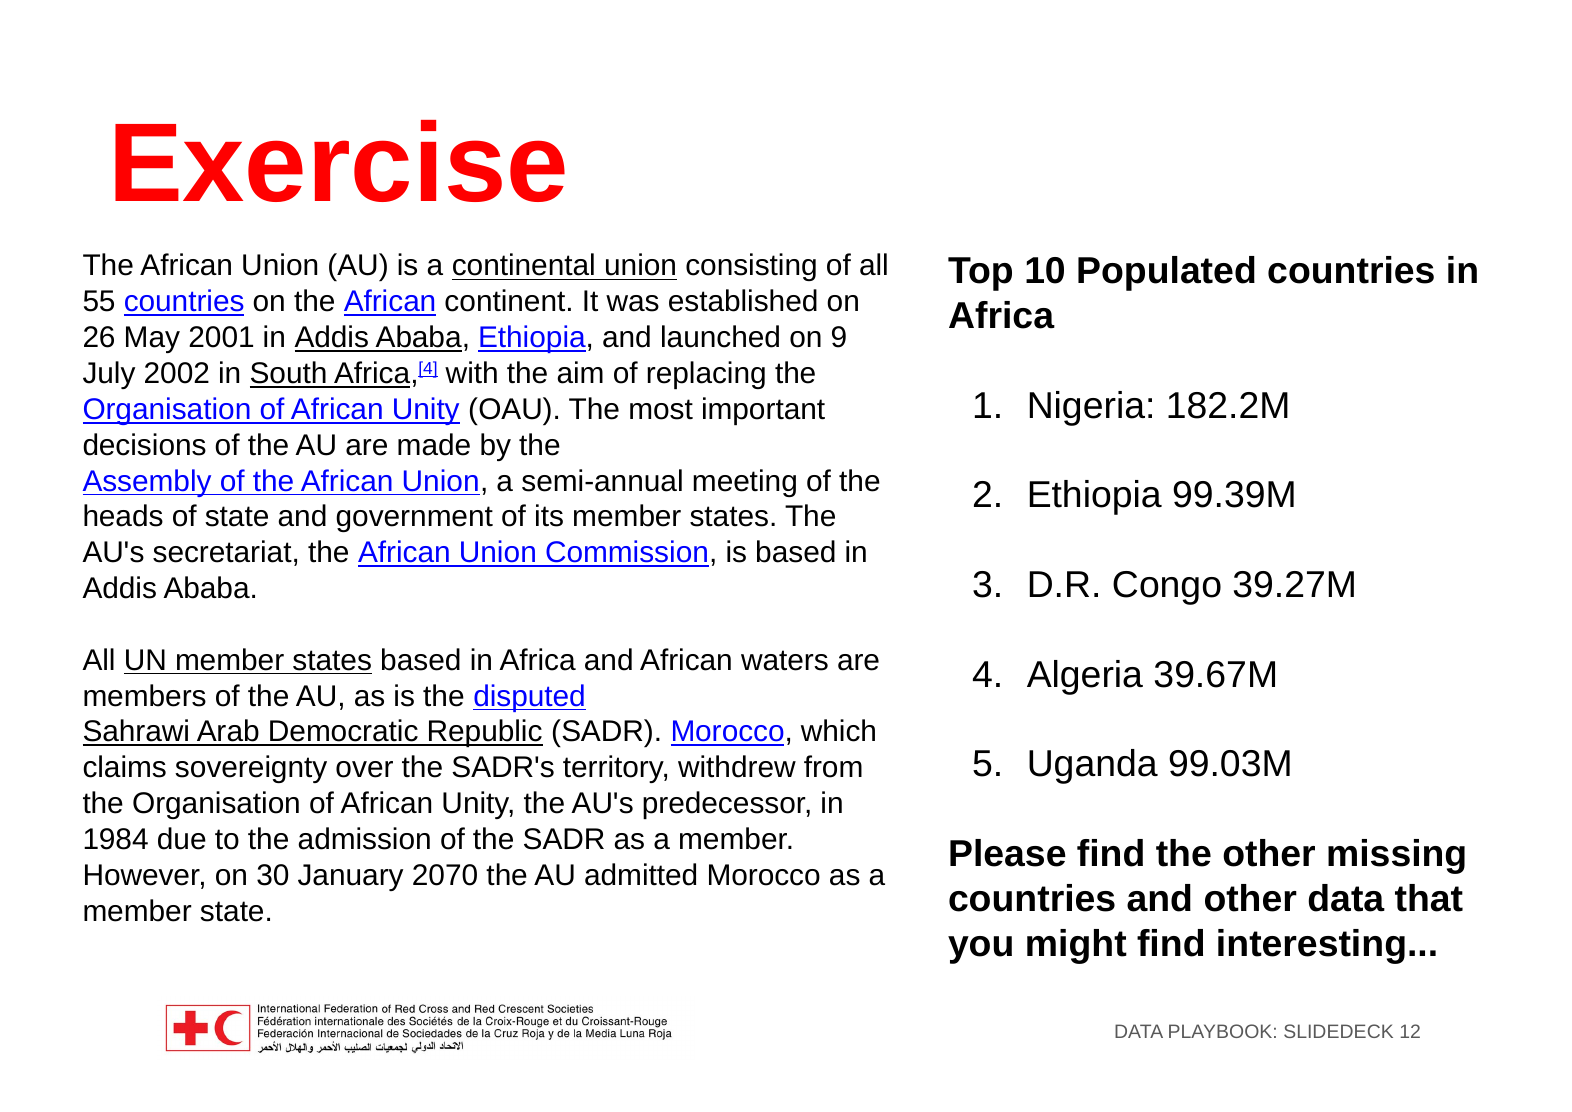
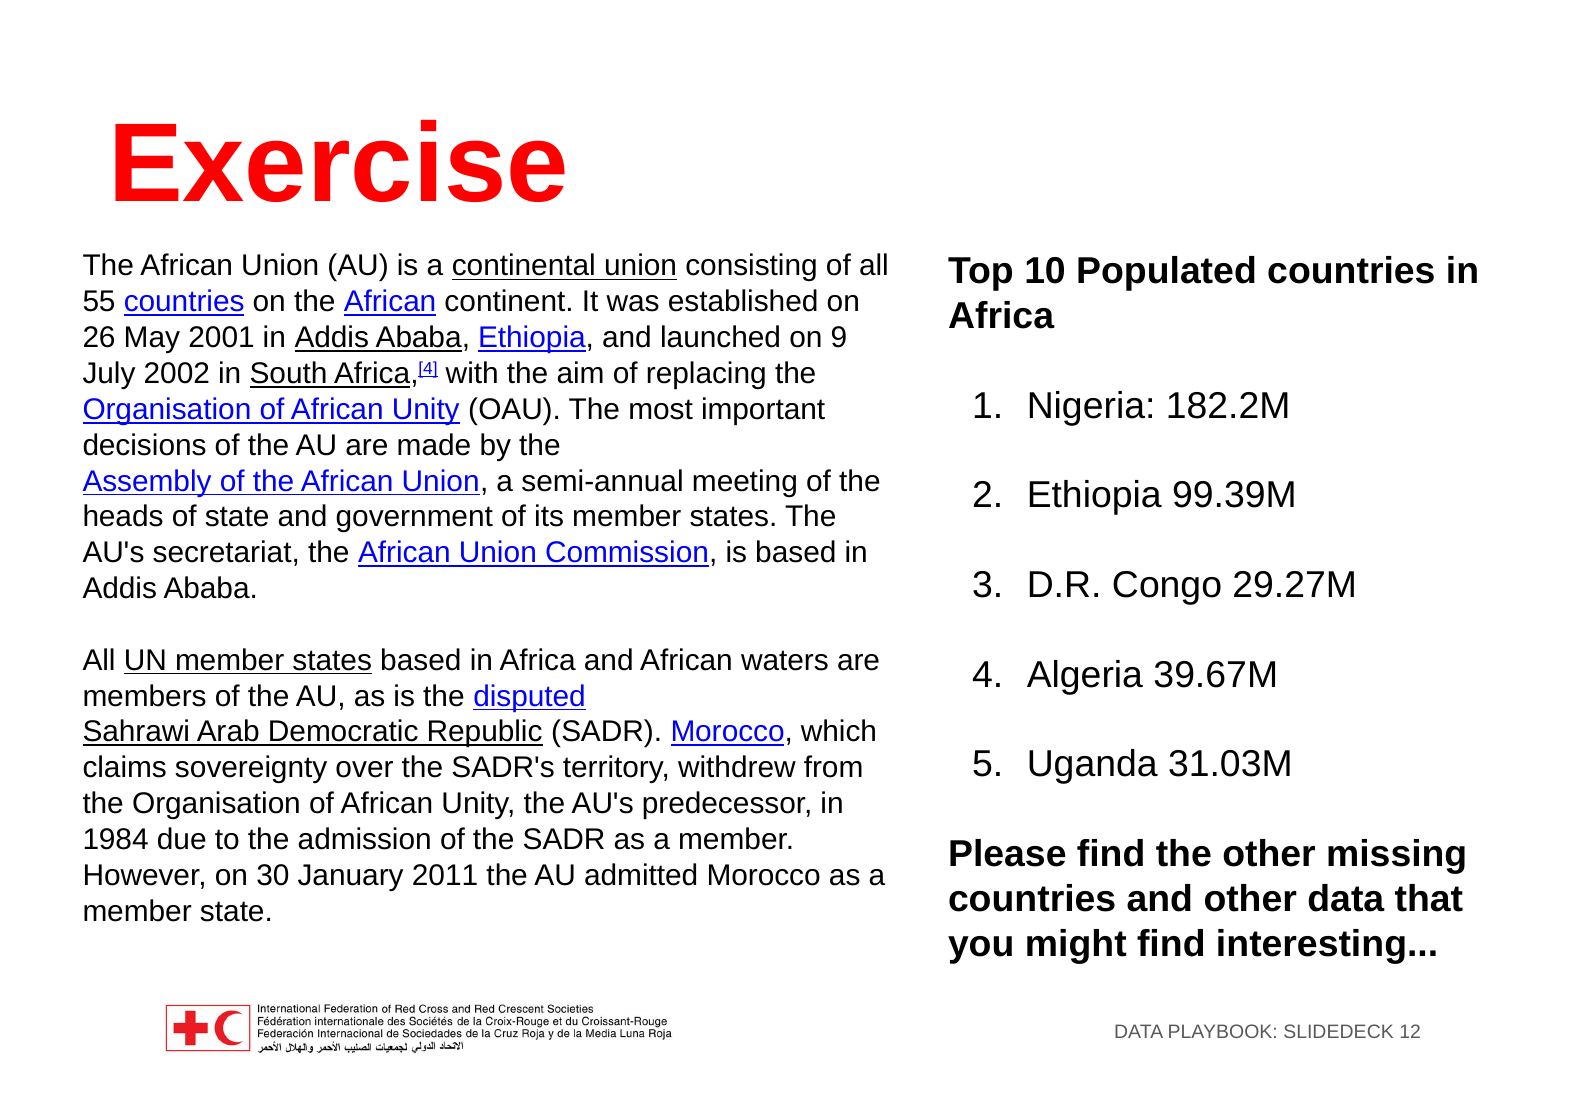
39.27M: 39.27M -> 29.27M (1295, 585)
99.03M: 99.03M -> 31.03M (1230, 765)
2070: 2070 -> 2011 (445, 876)
